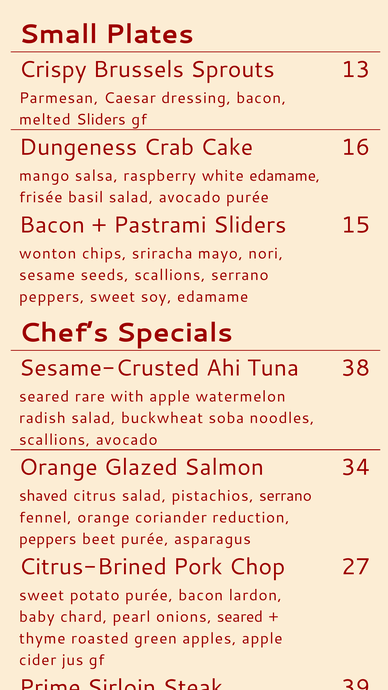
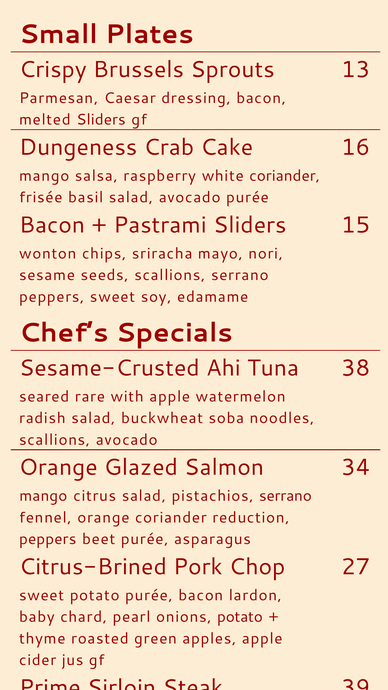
white edamame: edamame -> coriander (285, 176)
shaved: shaved -> mango (43, 496)
onions seared: seared -> potato (240, 617)
